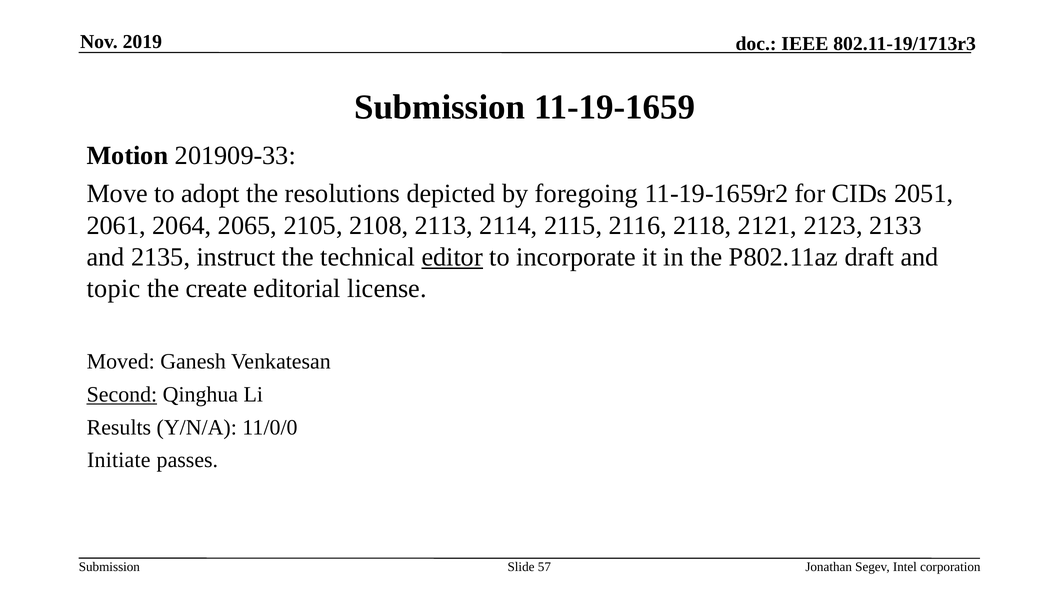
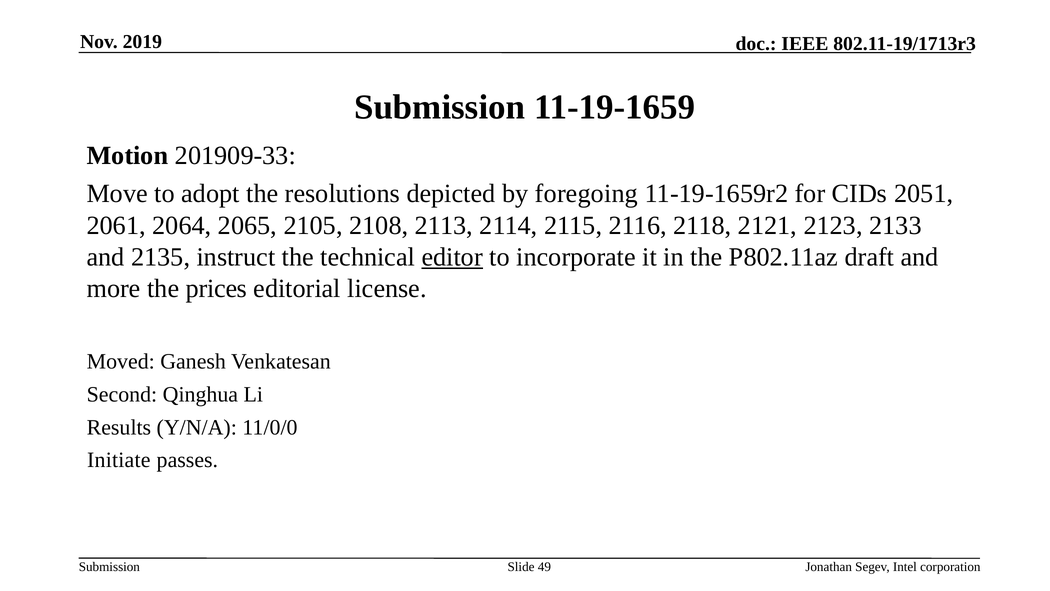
topic: topic -> more (114, 288)
create: create -> prices (216, 288)
Second underline: present -> none (122, 394)
57: 57 -> 49 (544, 566)
